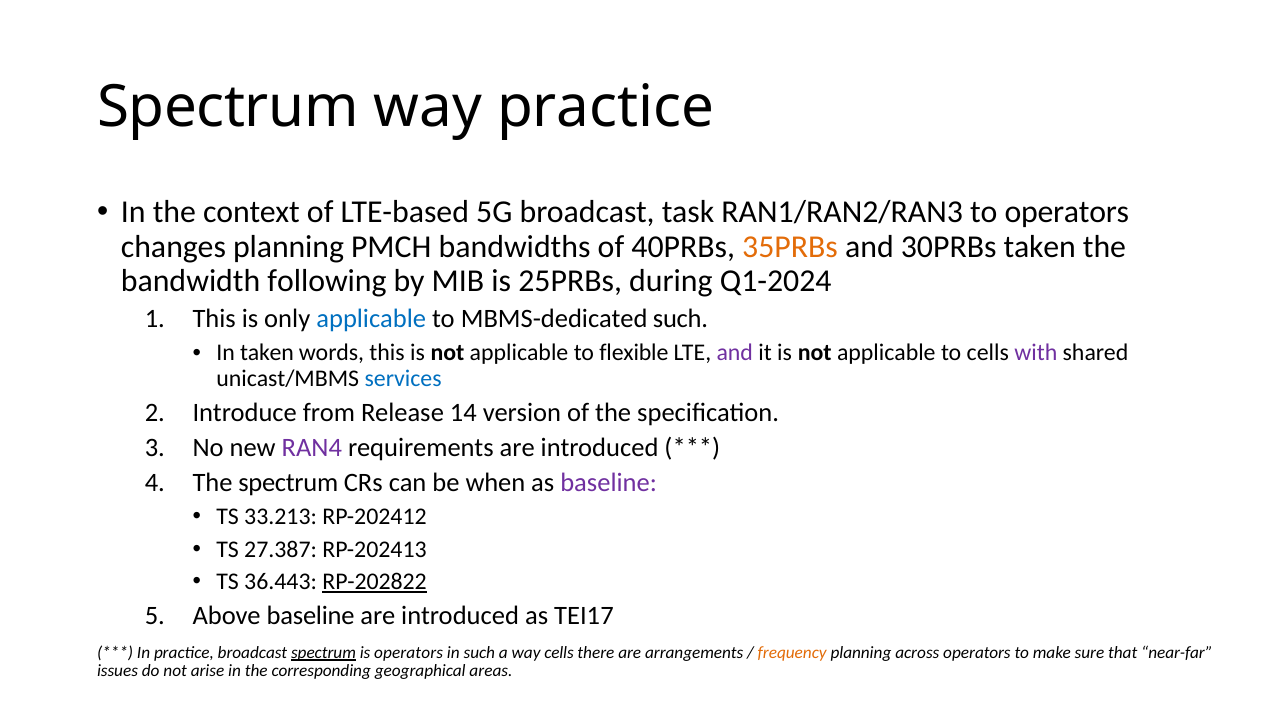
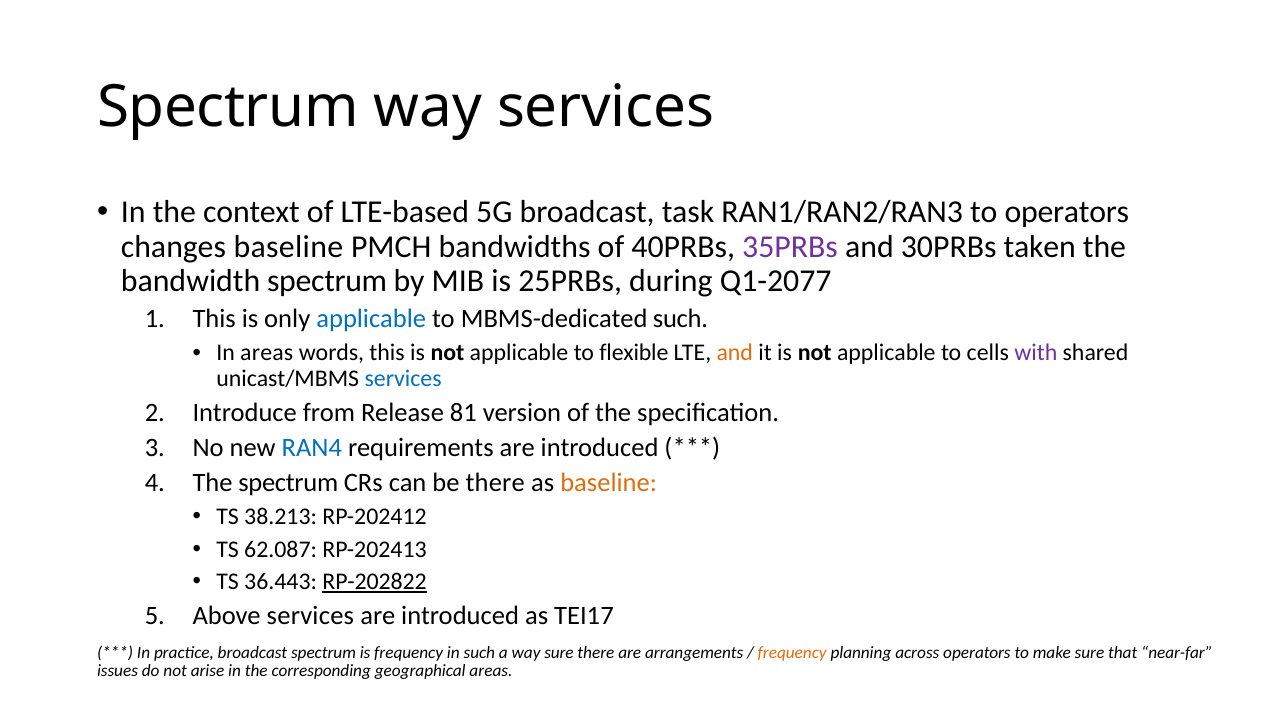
way practice: practice -> services (606, 107)
changes planning: planning -> baseline (288, 247)
35PRBs colour: orange -> purple (790, 247)
bandwidth following: following -> spectrum (327, 281)
Q1-2024: Q1-2024 -> Q1-2077 (776, 281)
In taken: taken -> areas (267, 353)
and colour: purple -> orange (735, 353)
14: 14 -> 81 (463, 413)
RAN4 colour: purple -> blue (312, 448)
be when: when -> there (495, 483)
baseline colour: purple -> orange (609, 483)
33.213: 33.213 -> 38.213 (281, 517)
27.387: 27.387 -> 62.087 (281, 549)
Above baseline: baseline -> services (310, 616)
spectrum underline: present -> none (323, 653)
is operators: operators -> frequency (409, 653)
way cells: cells -> sure (559, 653)
